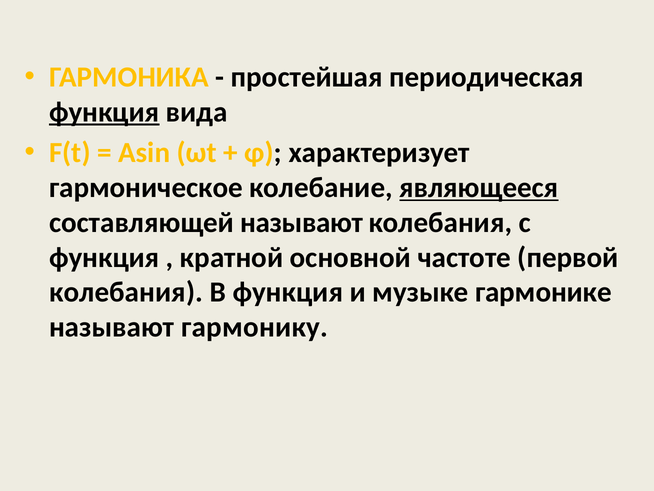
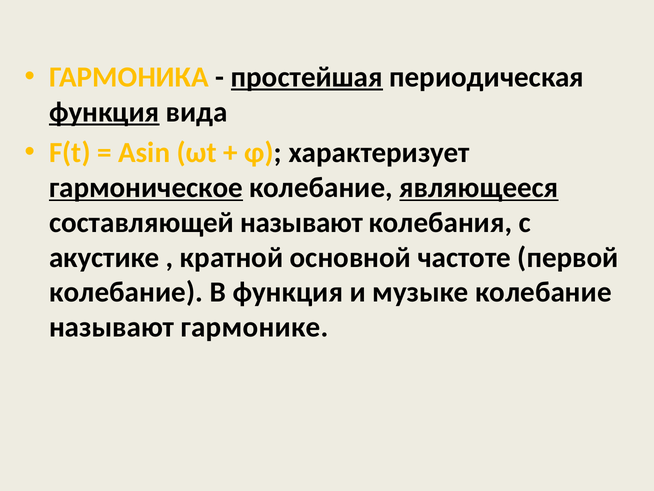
простейшая underline: none -> present (307, 77)
гармоническое underline: none -> present (146, 187)
функция: функция -> акустике (104, 257)
колебания: колебания -> колебание (126, 292)
музыке гармонике: гармонике -> колебание (543, 292)
гармонику: гармонику -> гармонике (255, 327)
